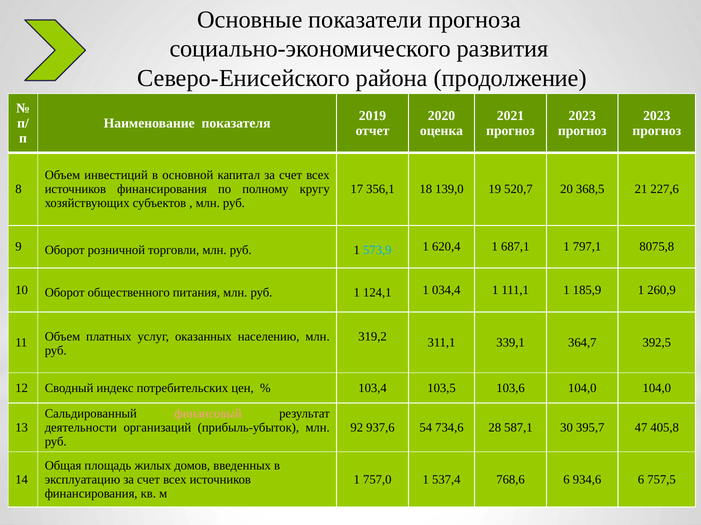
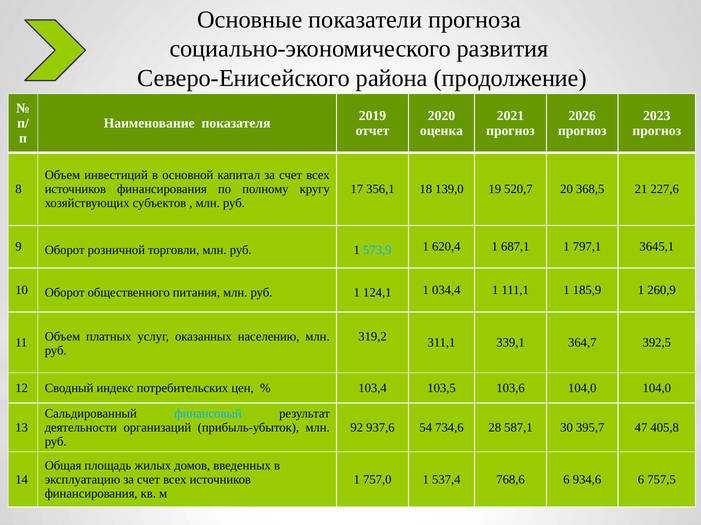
2023: 2023 -> 2026 (582, 116)
8075,8: 8075,8 -> 3645,1 (657, 247)
финансовый colour: pink -> light blue (208, 414)
